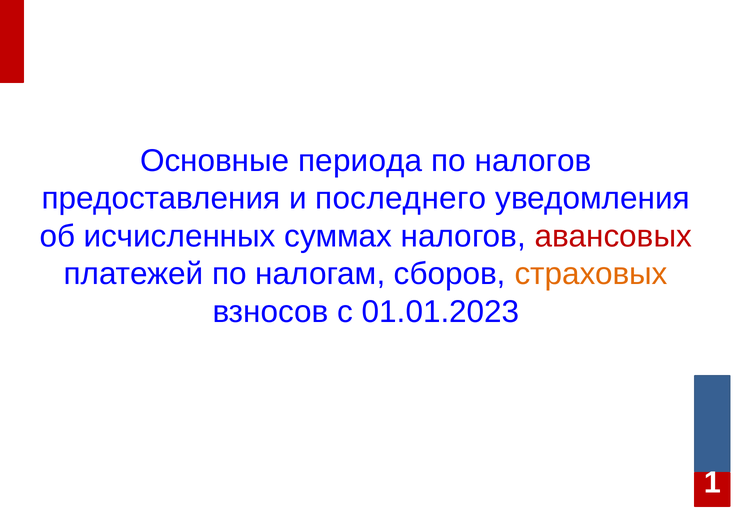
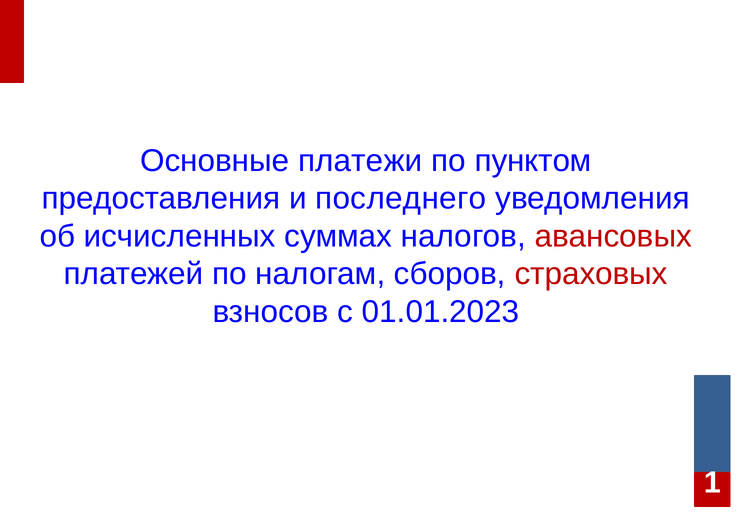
периода: периода -> платежи (360, 161)
по налогов: налогов -> пунктом (533, 161)
страховых colour: orange -> red (591, 274)
